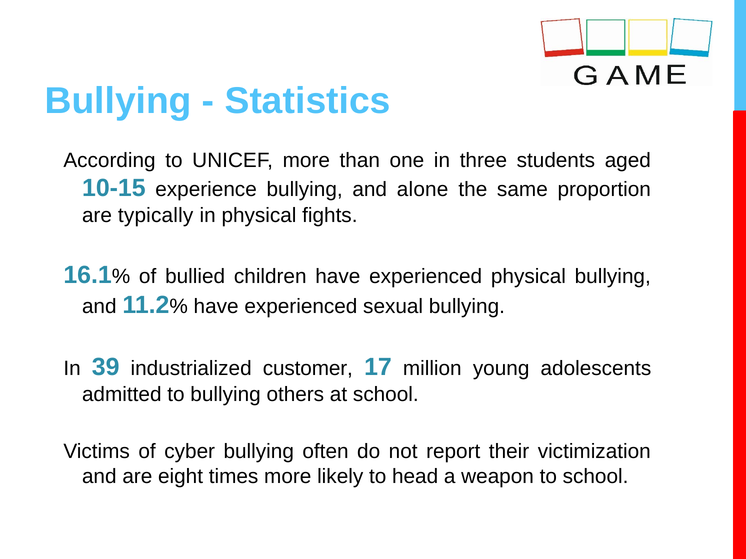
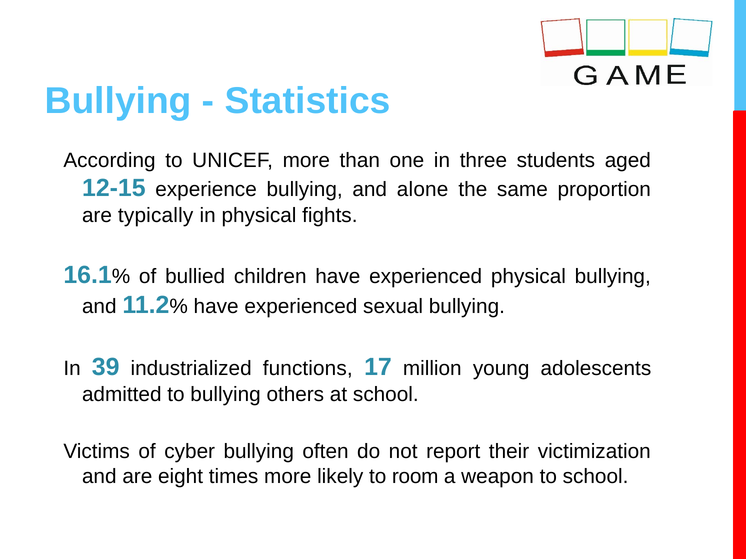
10-15: 10-15 -> 12-15 (114, 188)
customer: customer -> functions (308, 369)
head: head -> room (415, 477)
